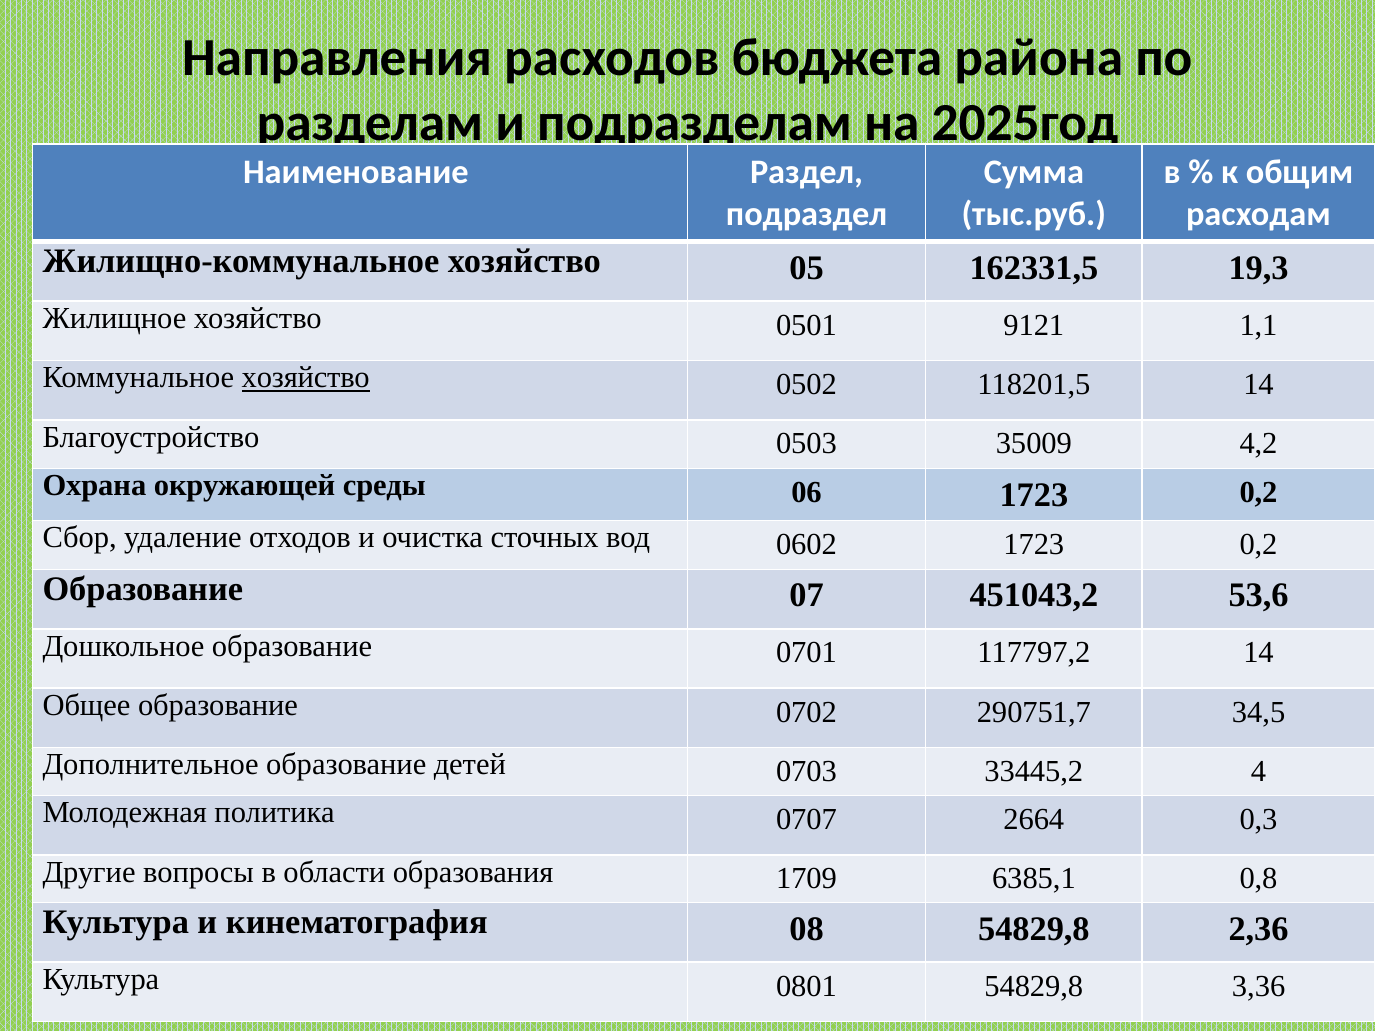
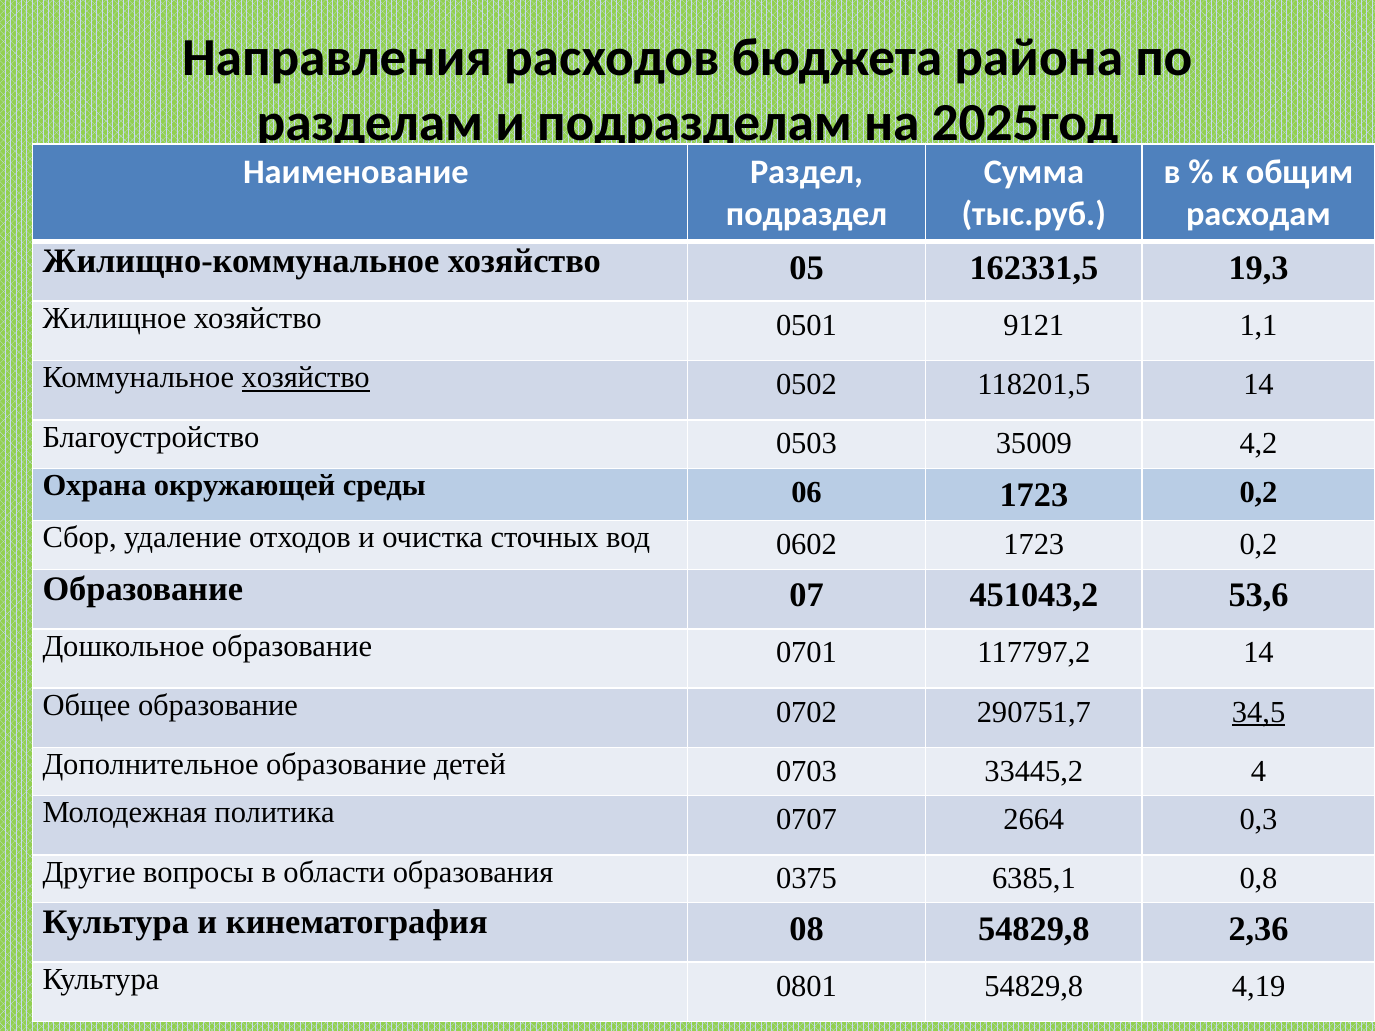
34,5 underline: none -> present (1259, 712)
1709: 1709 -> 0375 (806, 879)
3,36: 3,36 -> 4,19 (1259, 986)
